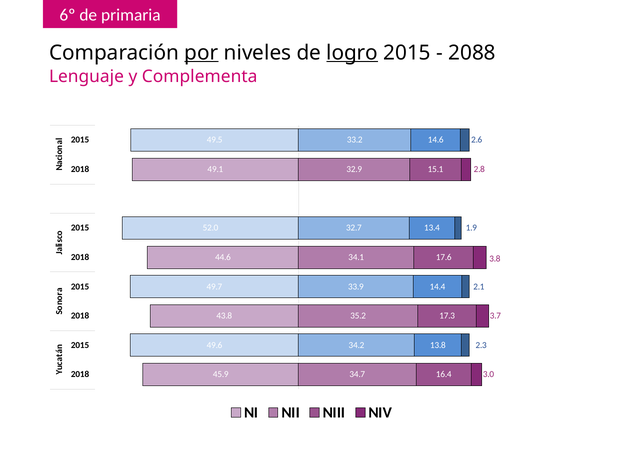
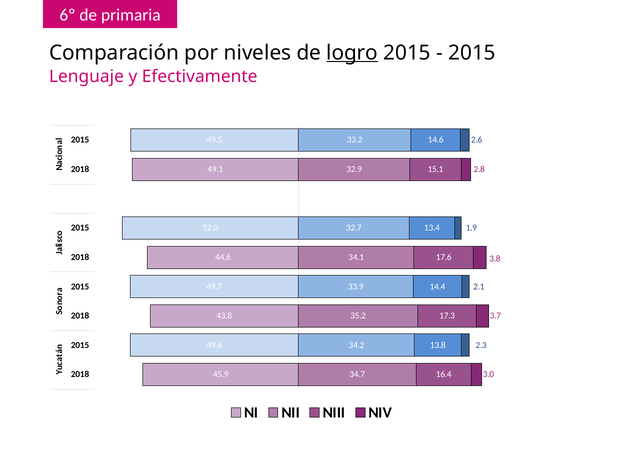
por underline: present -> none (201, 53)
2088: 2088 -> 2015 (472, 53)
Complementa: Complementa -> Efectivamente (200, 77)
